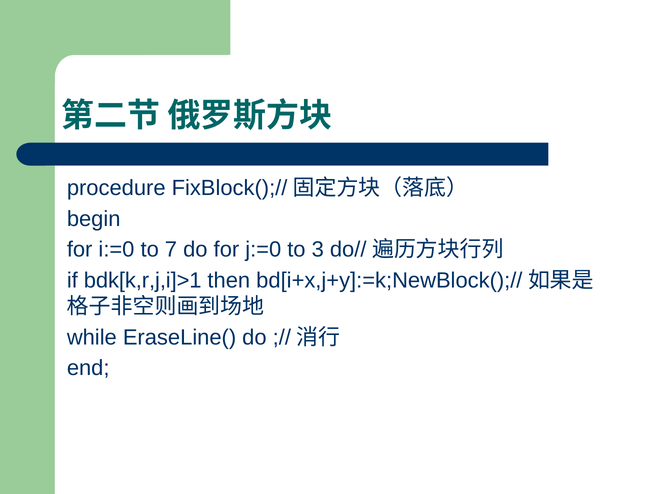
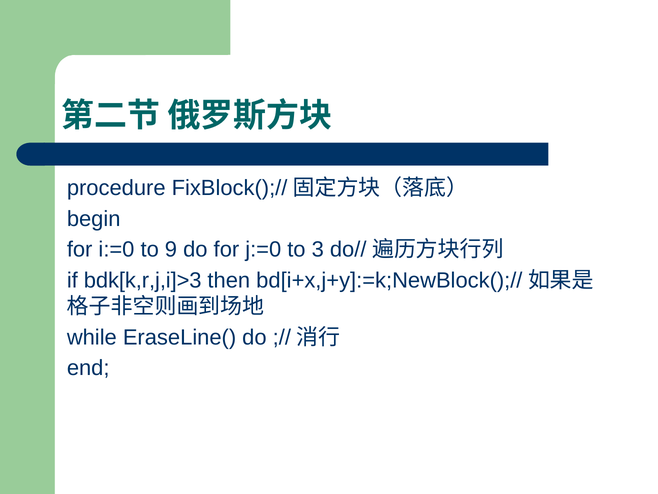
7: 7 -> 9 (171, 249)
bdk[k,r,j,i]>1: bdk[k,r,j,i]>1 -> bdk[k,r,j,i]>3 (143, 280)
